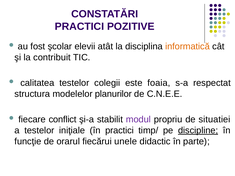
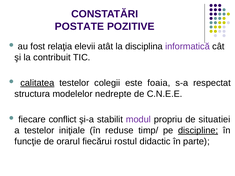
PRACTICI: PRACTICI -> POSTATE (79, 27)
şcolar: şcolar -> relaţia (60, 46)
informatică colour: orange -> purple (187, 46)
calitatea underline: none -> present (37, 83)
planurilor: planurilor -> nedrepte (113, 94)
în practici: practici -> reduse (119, 131)
unele: unele -> rostul (126, 142)
